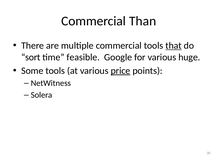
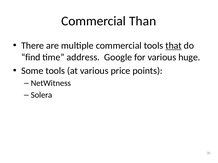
sort: sort -> find (31, 57)
feasible: feasible -> address (83, 57)
price underline: present -> none (121, 71)
